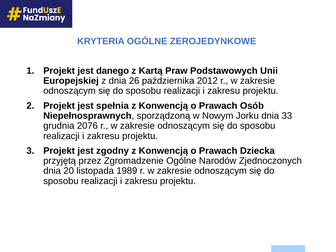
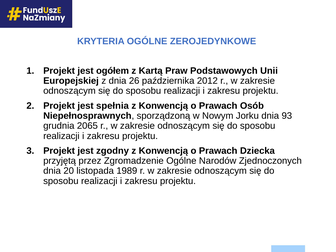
danego: danego -> ogółem (113, 71)
33: 33 -> 93 (287, 116)
2076: 2076 -> 2065 (87, 126)
